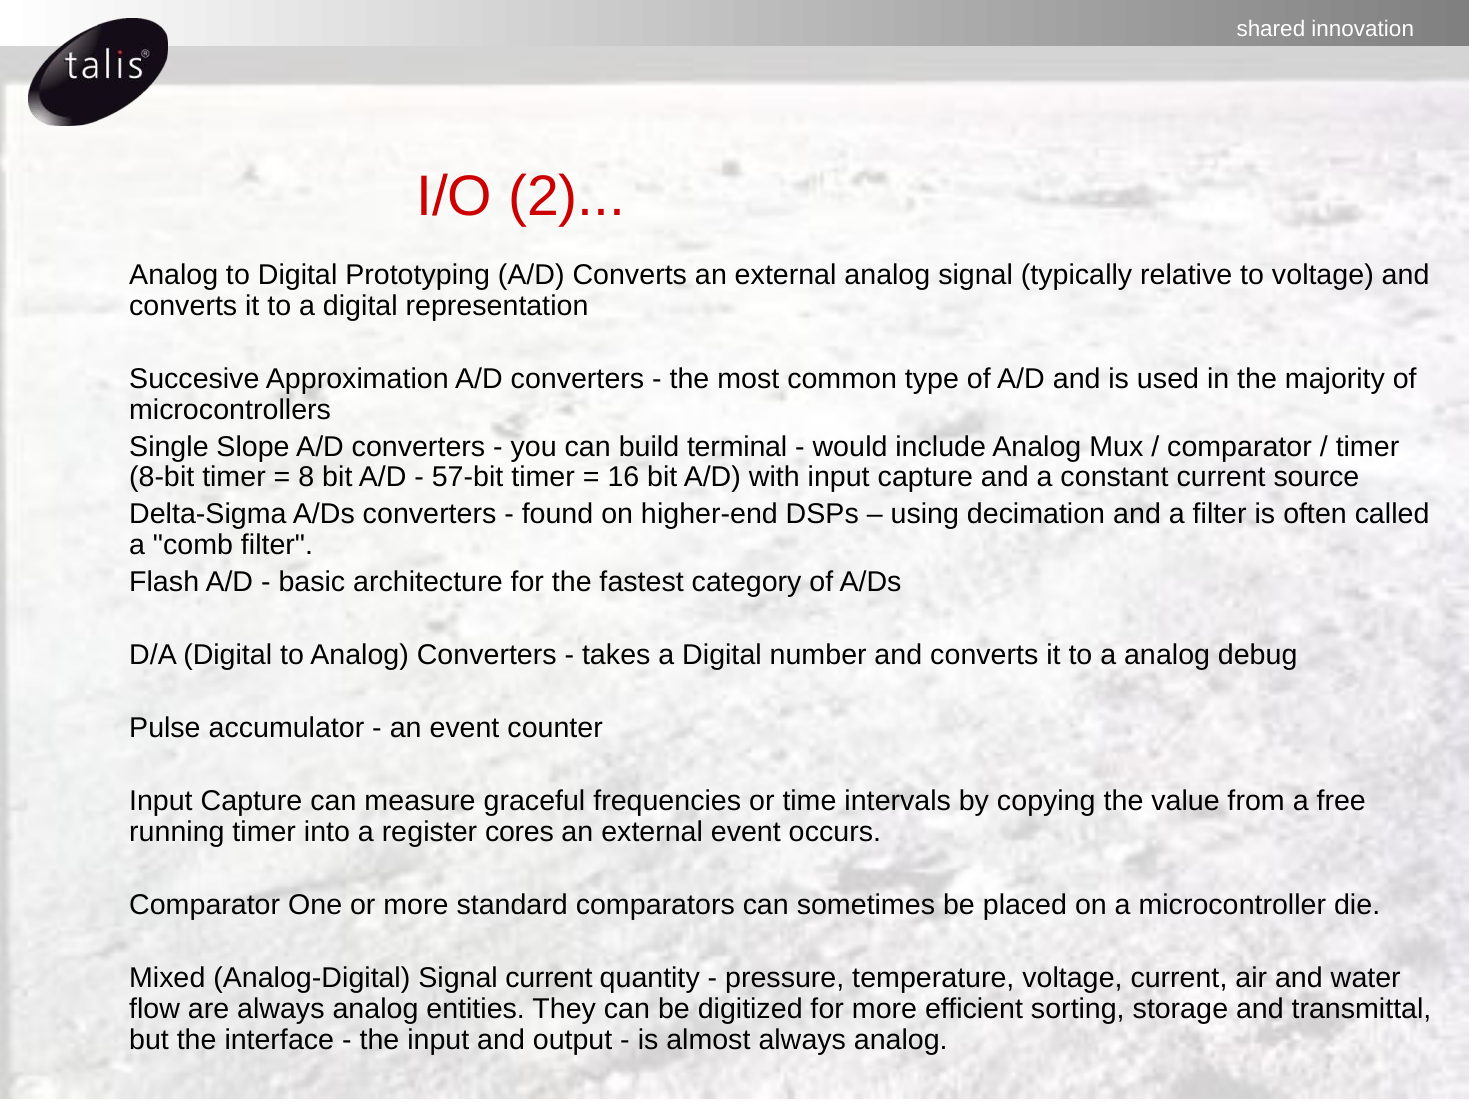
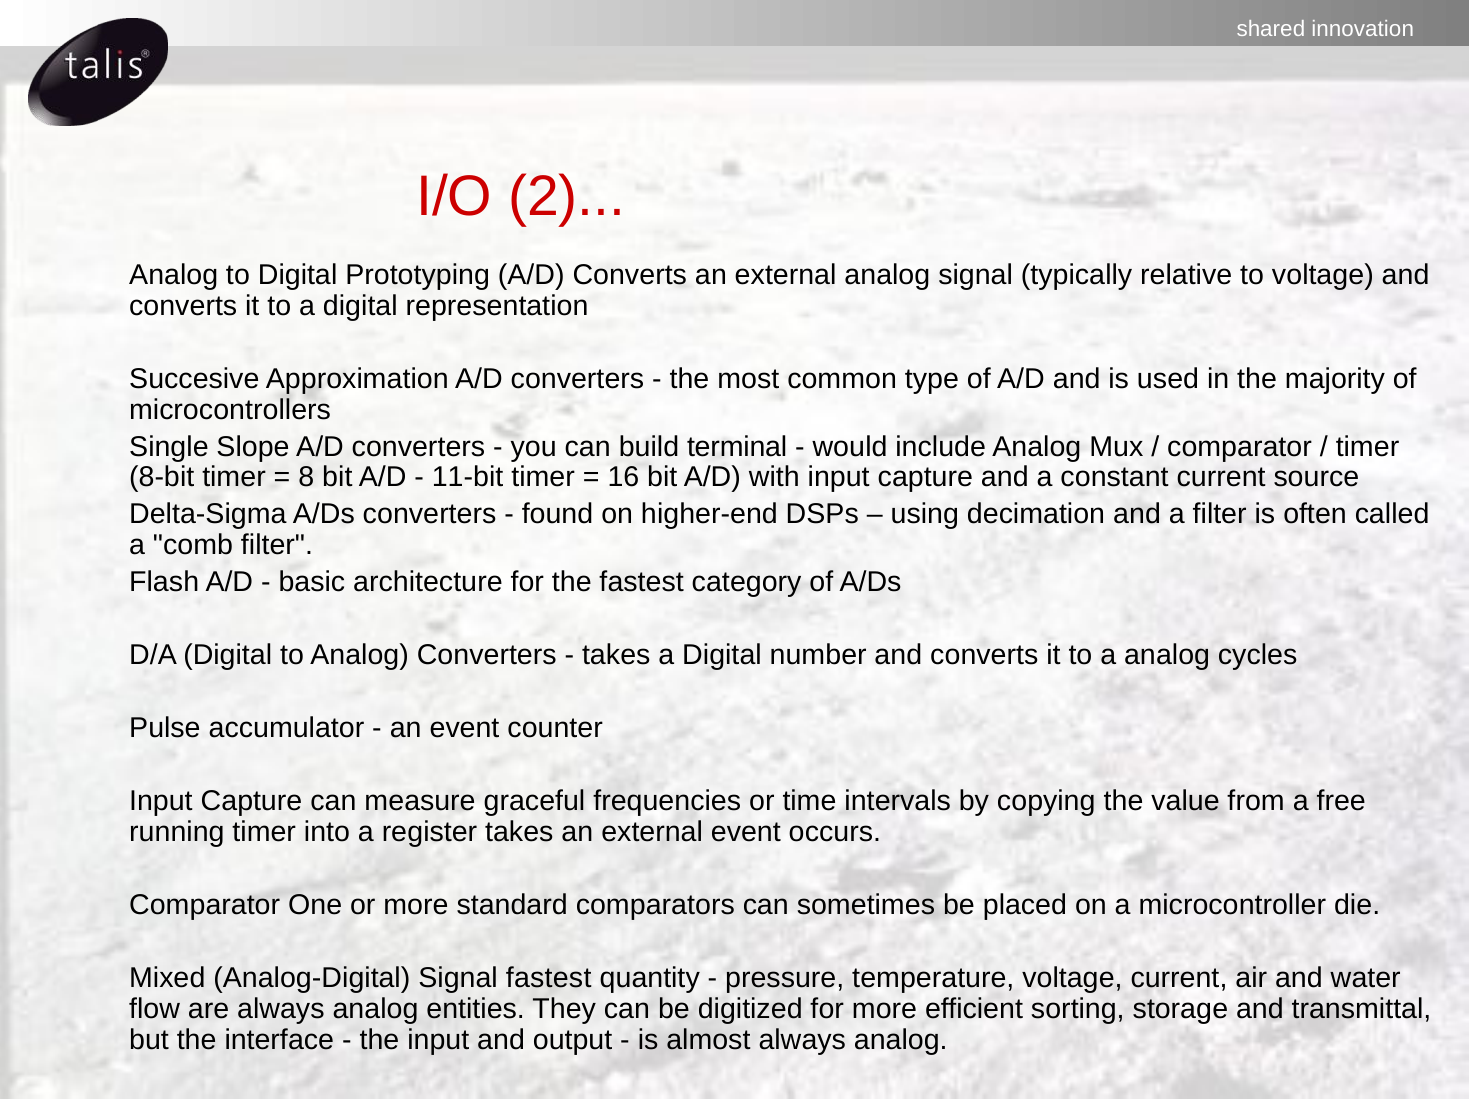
57-bit: 57-bit -> 11-bit (468, 477)
debug: debug -> cycles (1258, 655)
register cores: cores -> takes (519, 832)
Signal current: current -> fastest (549, 978)
